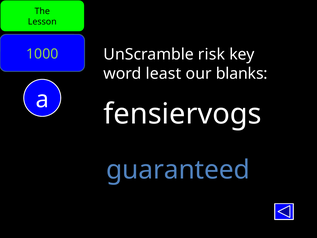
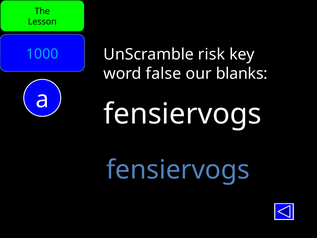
1000 colour: light green -> light blue (42, 54)
least: least -> false (164, 73)
guaranteed: guaranteed -> fensiervogs (178, 170)
